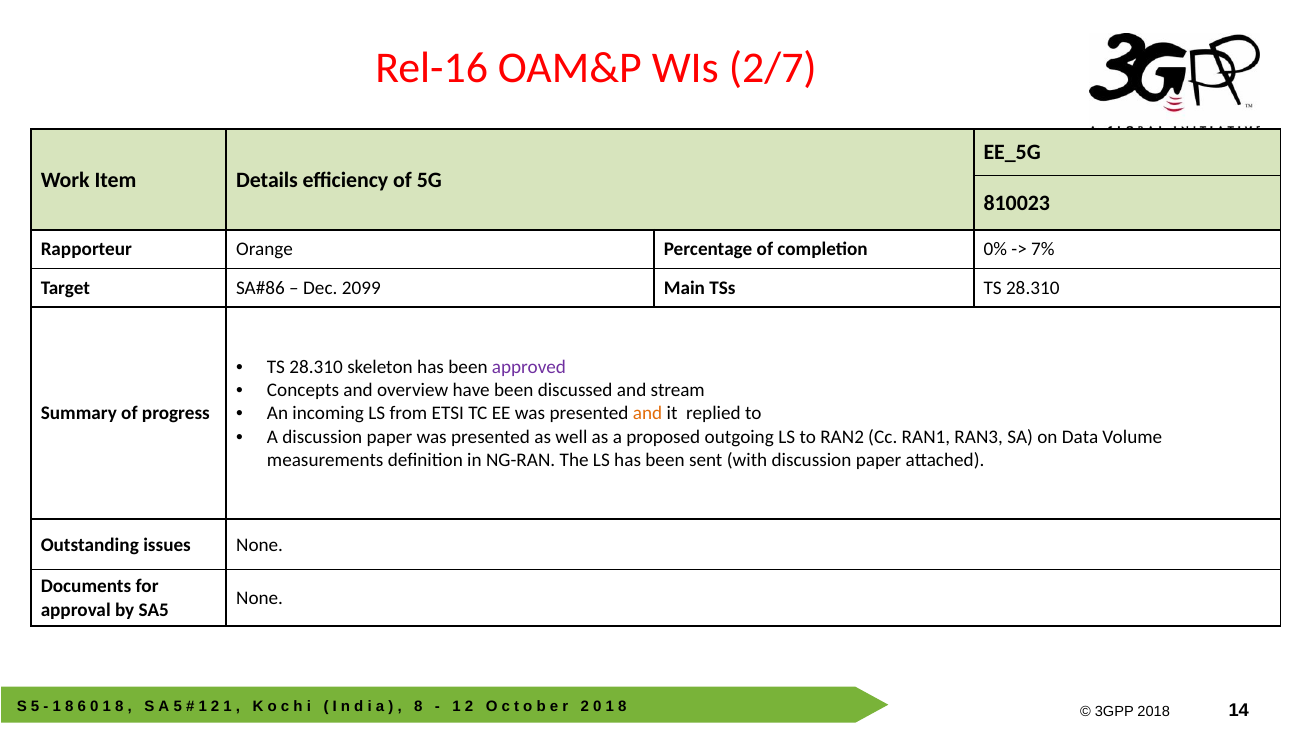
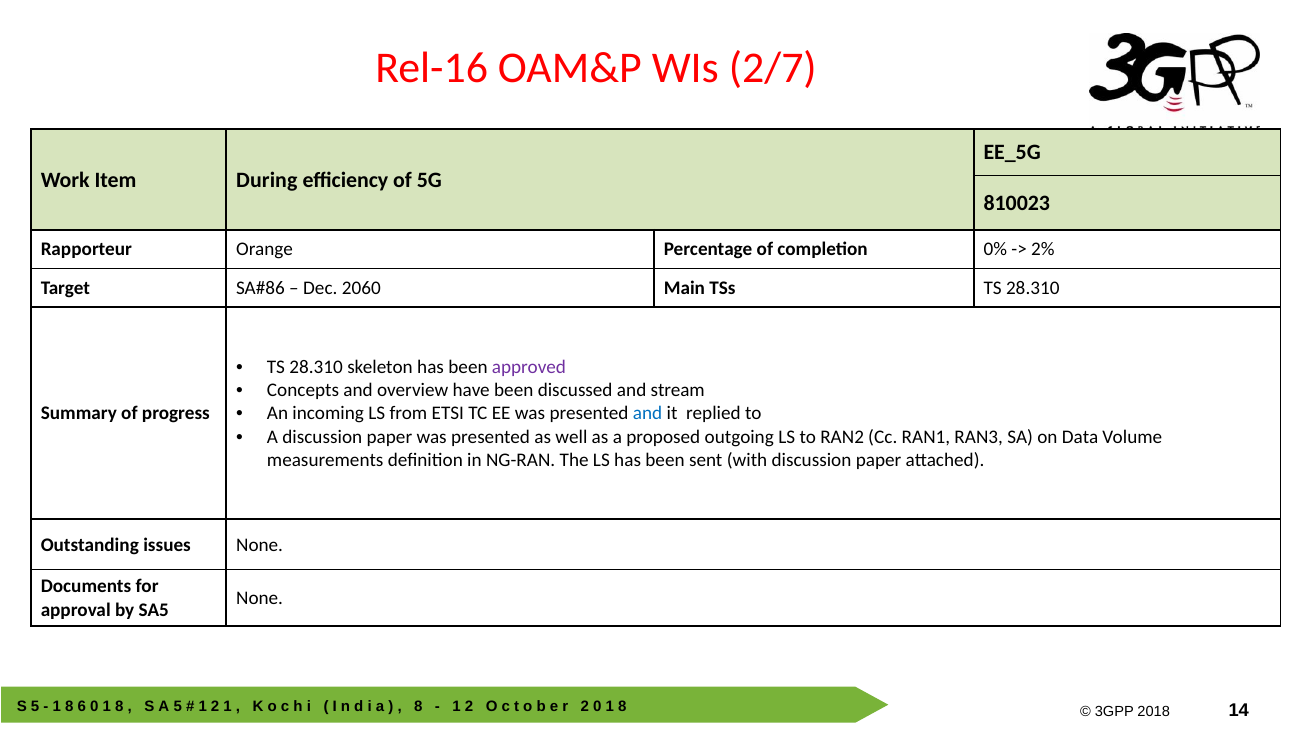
Details: Details -> During (267, 180)
7%: 7% -> 2% (1043, 249)
2099: 2099 -> 2060 (361, 288)
and colour: orange -> blue (648, 413)
